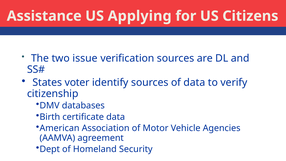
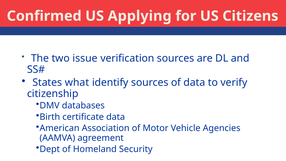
Assistance: Assistance -> Confirmed (44, 16)
voter: voter -> what (77, 83)
